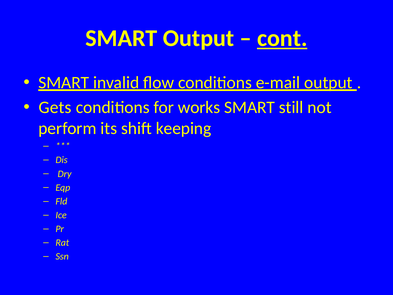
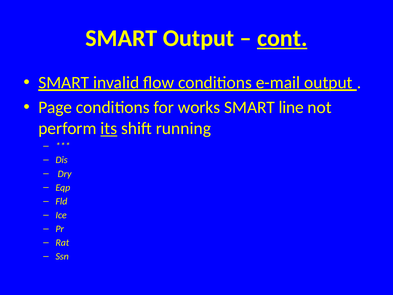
Gets: Gets -> Page (55, 107)
still: still -> line (291, 107)
its underline: none -> present (109, 128)
keeping: keeping -> running (183, 128)
